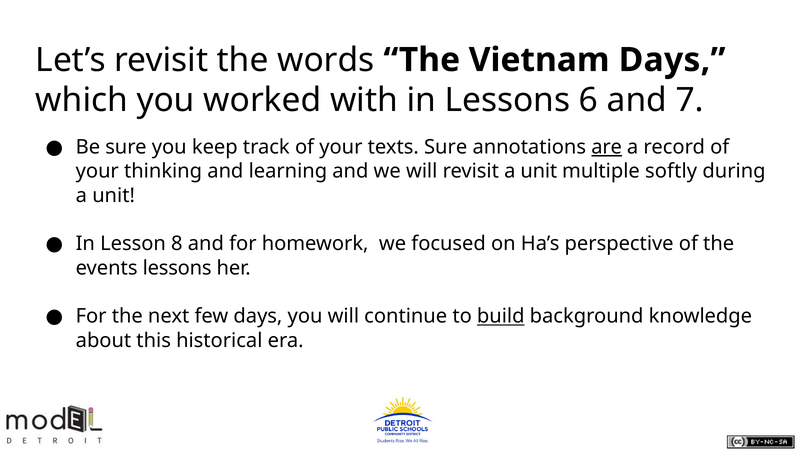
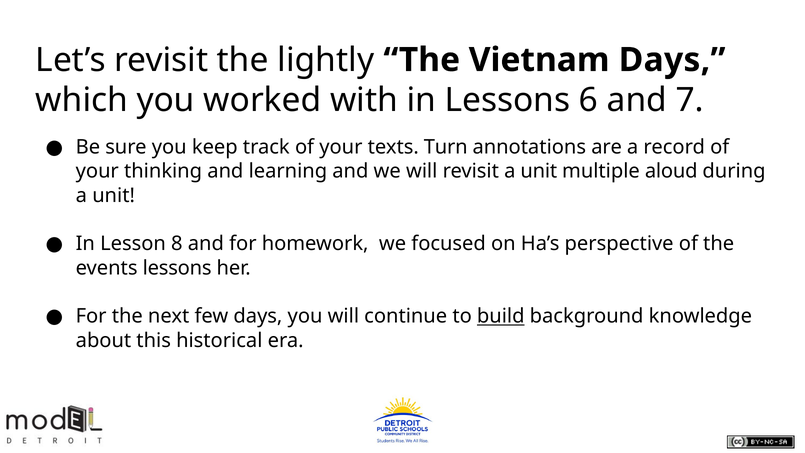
words: words -> lightly (326, 60)
texts Sure: Sure -> Turn (446, 147)
are underline: present -> none (607, 147)
softly: softly -> aloud (671, 171)
